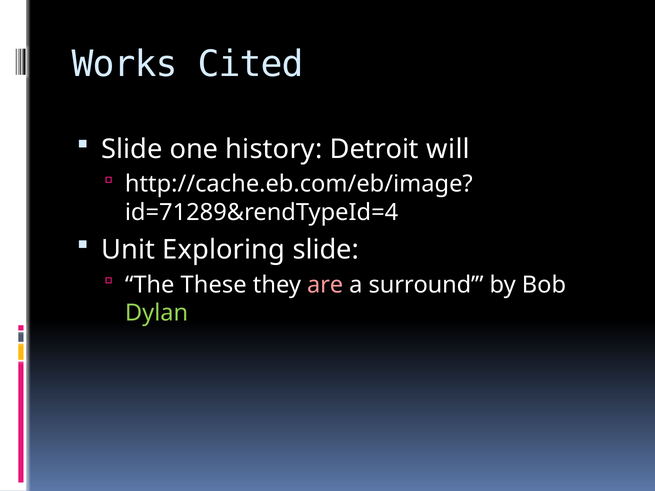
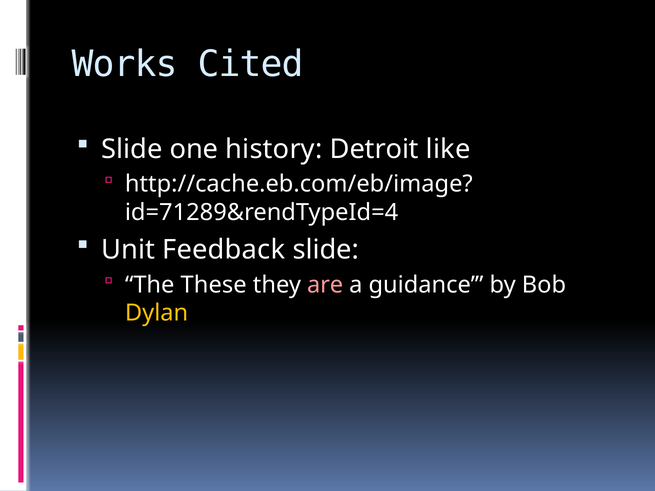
will: will -> like (448, 149)
Exploring: Exploring -> Feedback (224, 250)
surround: surround -> guidance (426, 285)
Dylan colour: light green -> yellow (157, 313)
